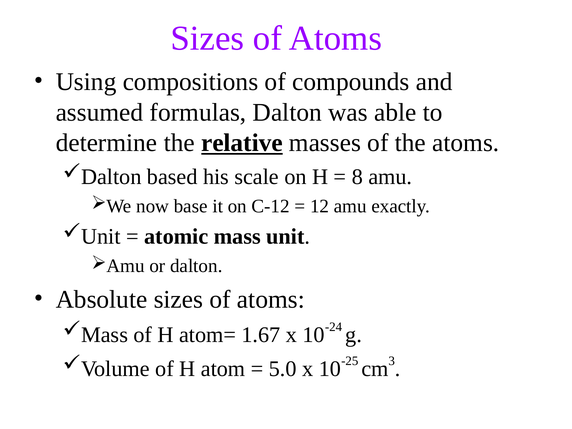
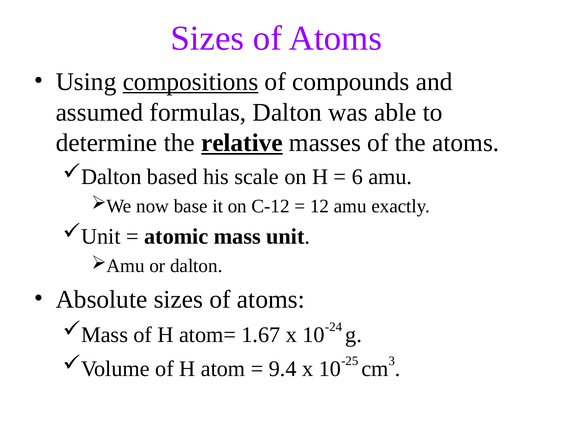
compositions underline: none -> present (190, 82)
8: 8 -> 6 (357, 177)
5.0: 5.0 -> 9.4 (283, 369)
